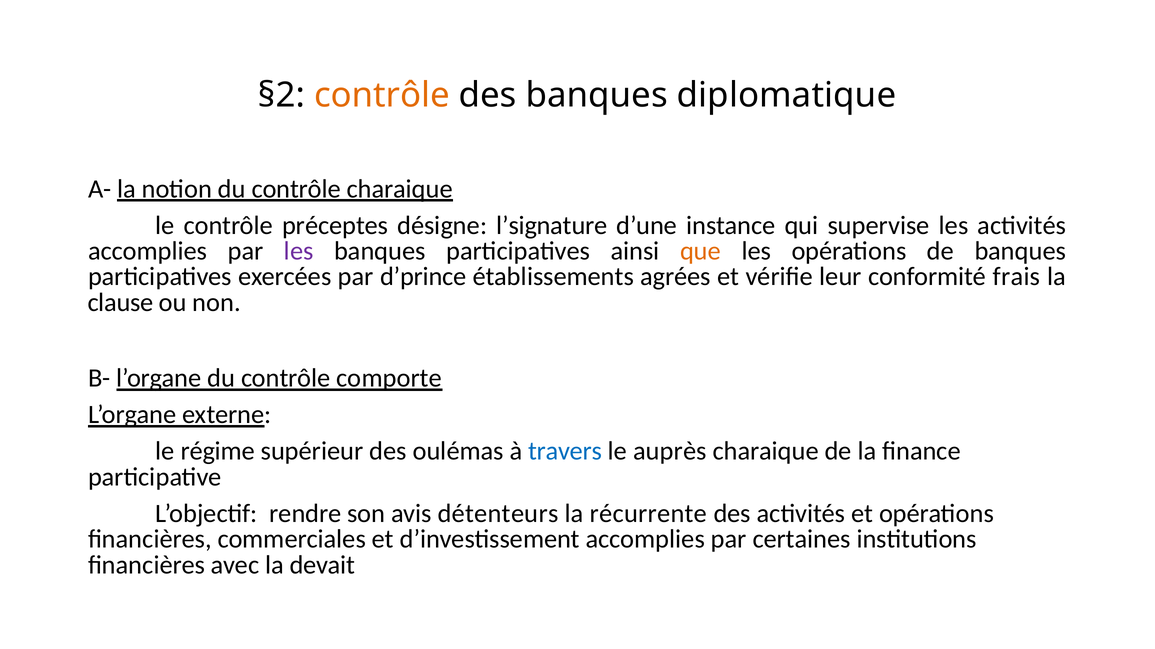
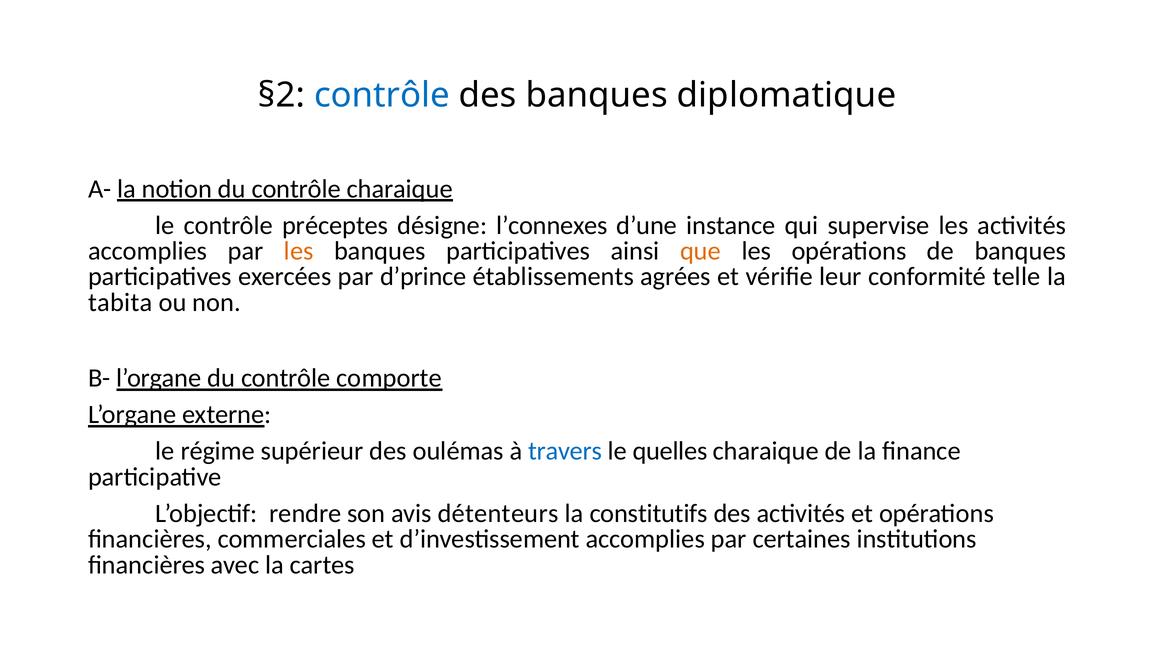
contrôle colour: orange -> blue (382, 95)
l’signature: l’signature -> l’connexes (552, 226)
les colour: purple -> orange (299, 251)
frais: frais -> telle (1017, 277)
clause: clause -> tabita (120, 303)
auprès: auprès -> quelles (670, 452)
récurrente: récurrente -> constitutifs (649, 514)
devait: devait -> cartes (322, 565)
